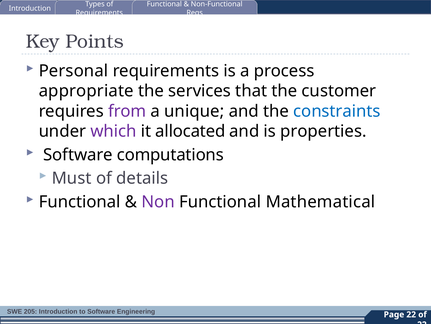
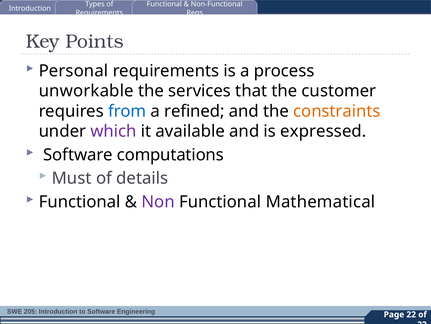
appropriate: appropriate -> unworkable (86, 91)
from colour: purple -> blue (127, 111)
unique: unique -> refined (194, 111)
constraints colour: blue -> orange (337, 111)
allocated: allocated -> available (190, 131)
properties: properties -> expressed (323, 131)
